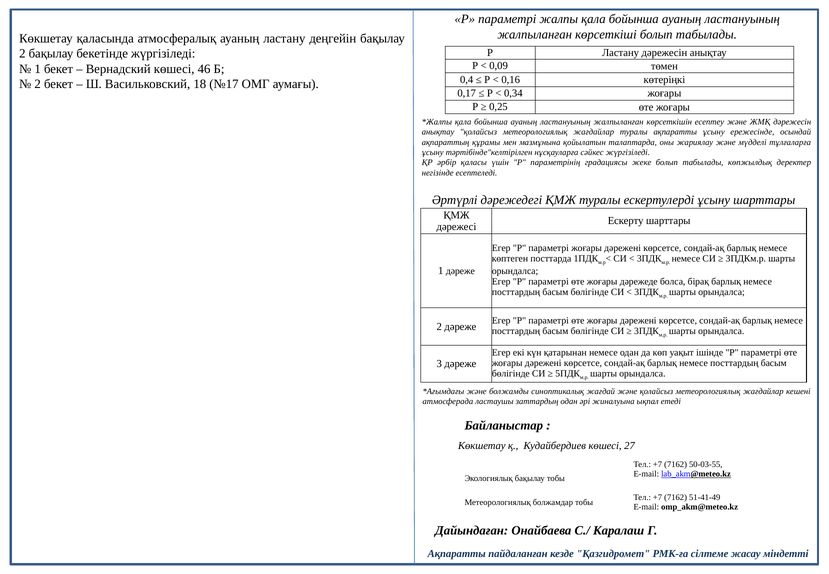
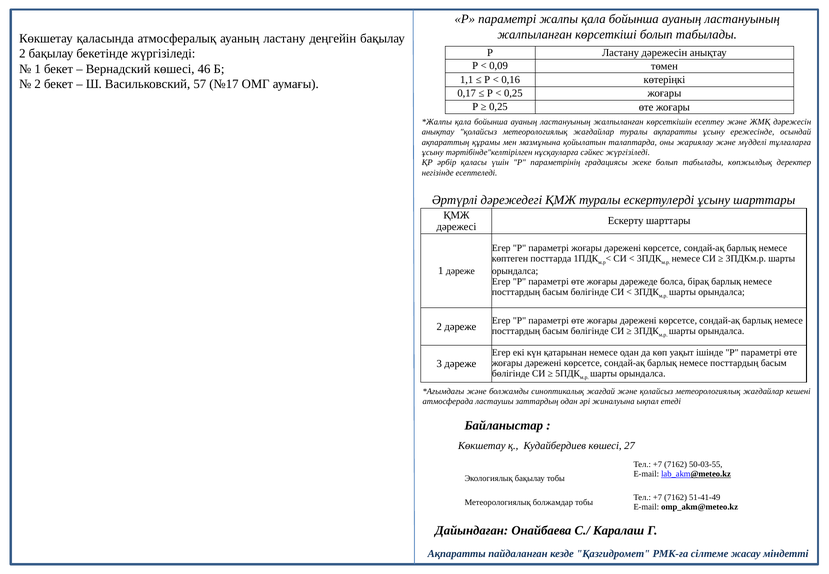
0,4: 0,4 -> 1,1 (467, 80)
18: 18 -> 57 (200, 84)
0,34: 0,34 -> 0,25 (513, 93)
